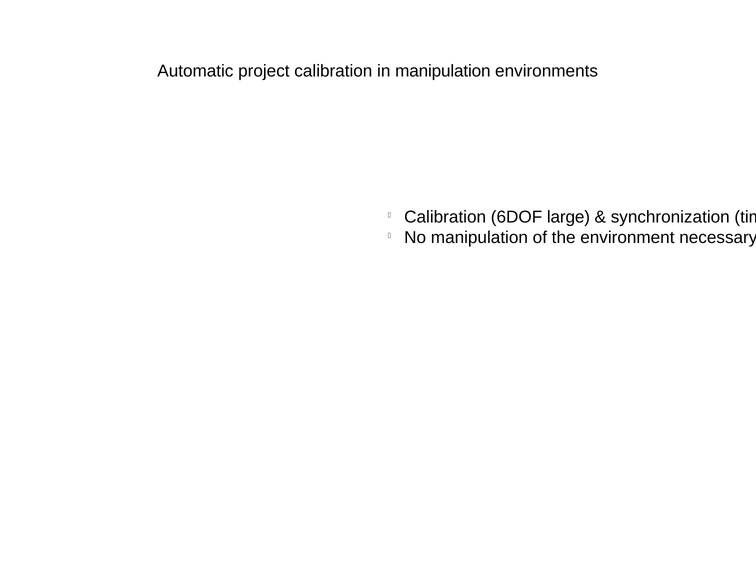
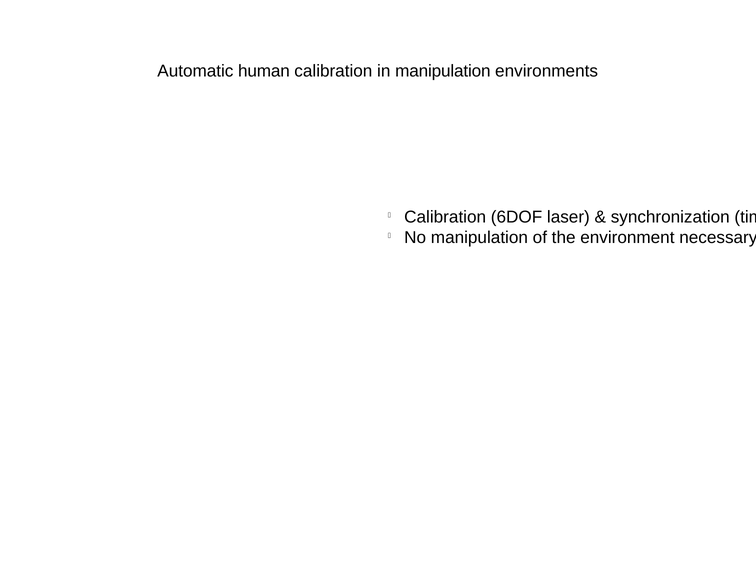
project: project -> human (264, 71)
large: large -> laser (568, 217)
